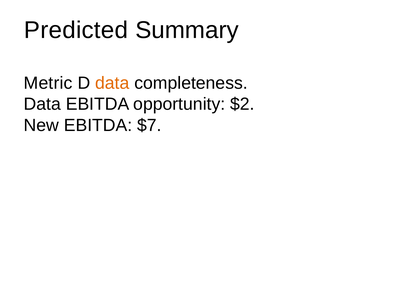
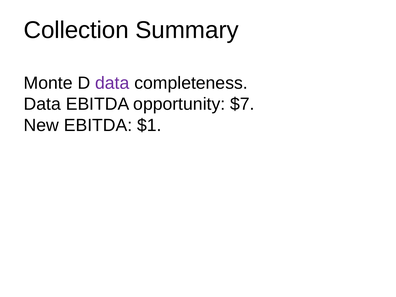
Predicted: Predicted -> Collection (76, 30)
Metric: Metric -> Monte (48, 83)
data colour: orange -> purple (112, 83)
$2: $2 -> $7 (242, 104)
$7: $7 -> $1 (149, 125)
